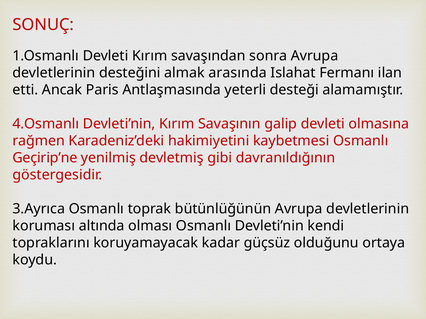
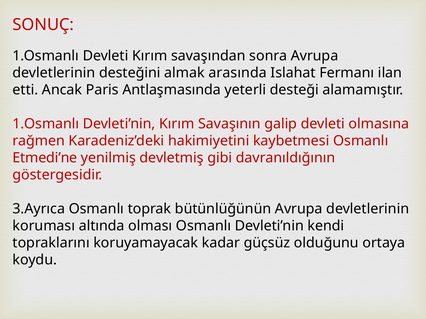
4.Osmanlı: 4.Osmanlı -> 1.Osmanlı (46, 124)
Geçirip’ne: Geçirip’ne -> Etmedi’ne (45, 158)
